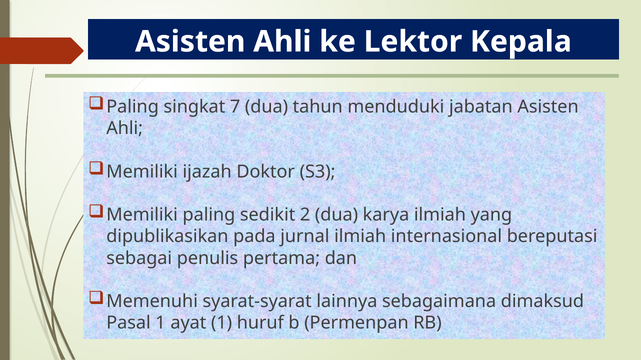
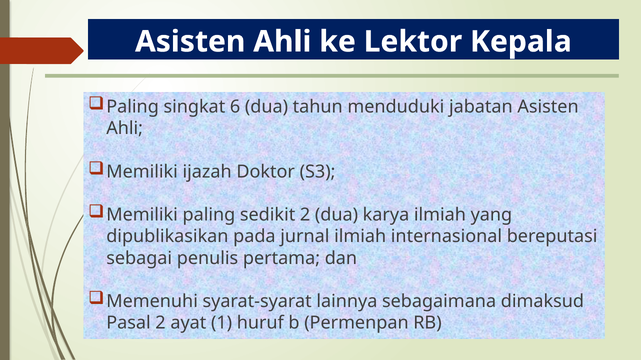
7: 7 -> 6 (235, 107)
Pasal 1: 1 -> 2 (161, 323)
